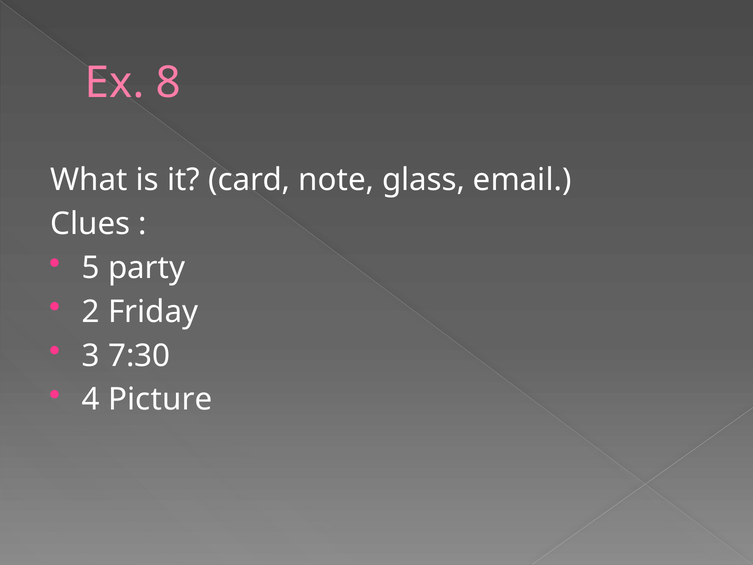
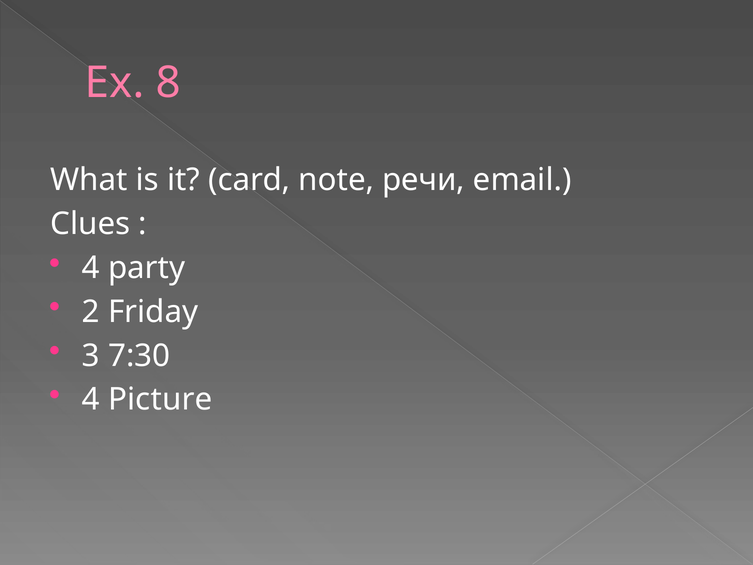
glass: glass -> речи (424, 180)
5: 5 -> 4 (91, 268)
